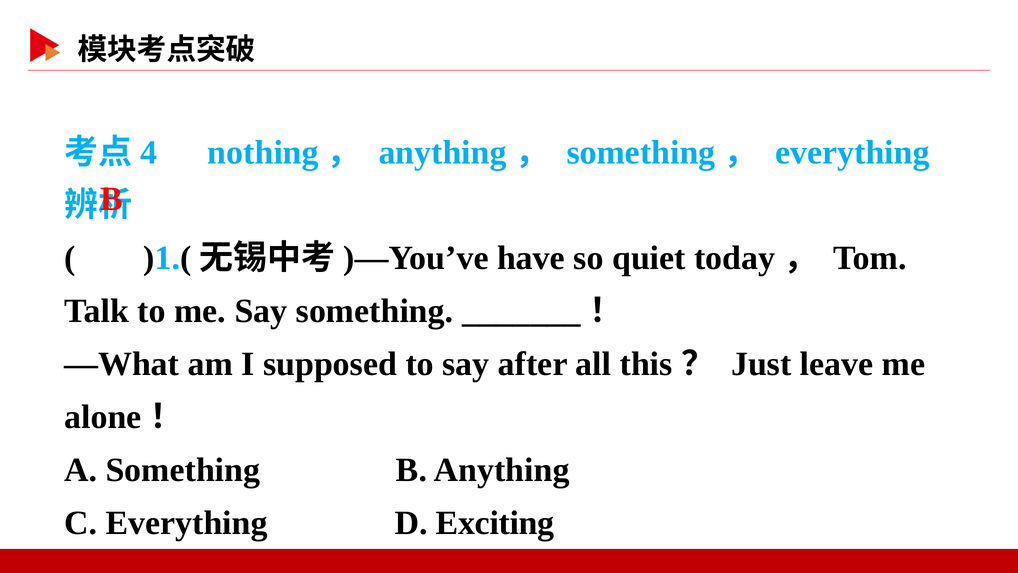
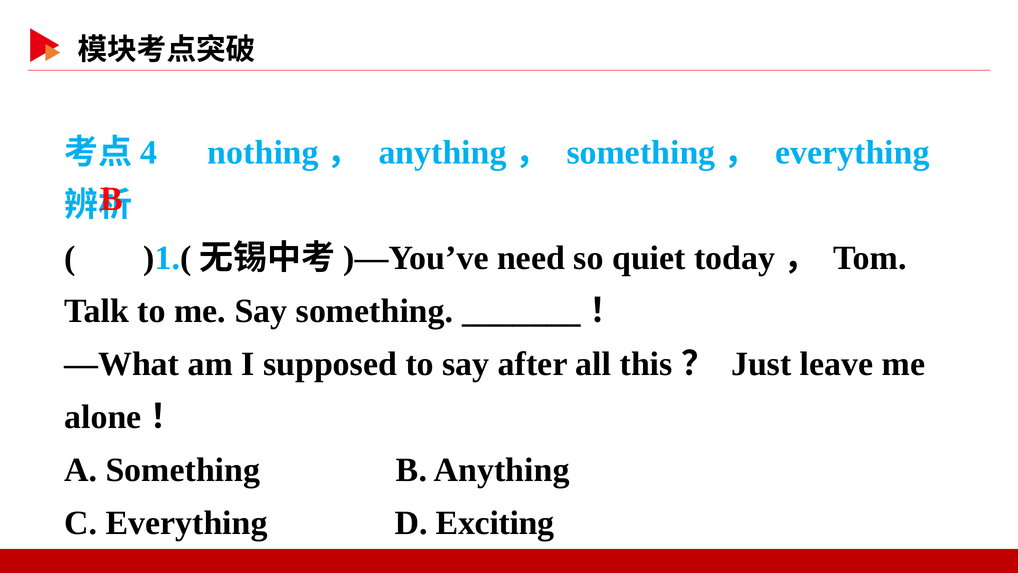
have: have -> need (531, 258)
